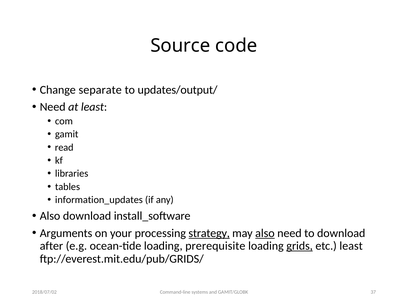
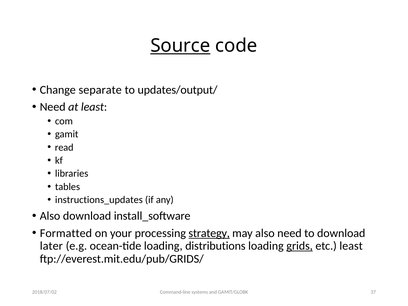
Source underline: none -> present (180, 46)
information_updates: information_updates -> instructions_updates (99, 200)
Arguments: Arguments -> Formatted (66, 233)
also underline: present -> none (265, 233)
after: after -> later (51, 246)
prerequisite: prerequisite -> distributions (215, 246)
